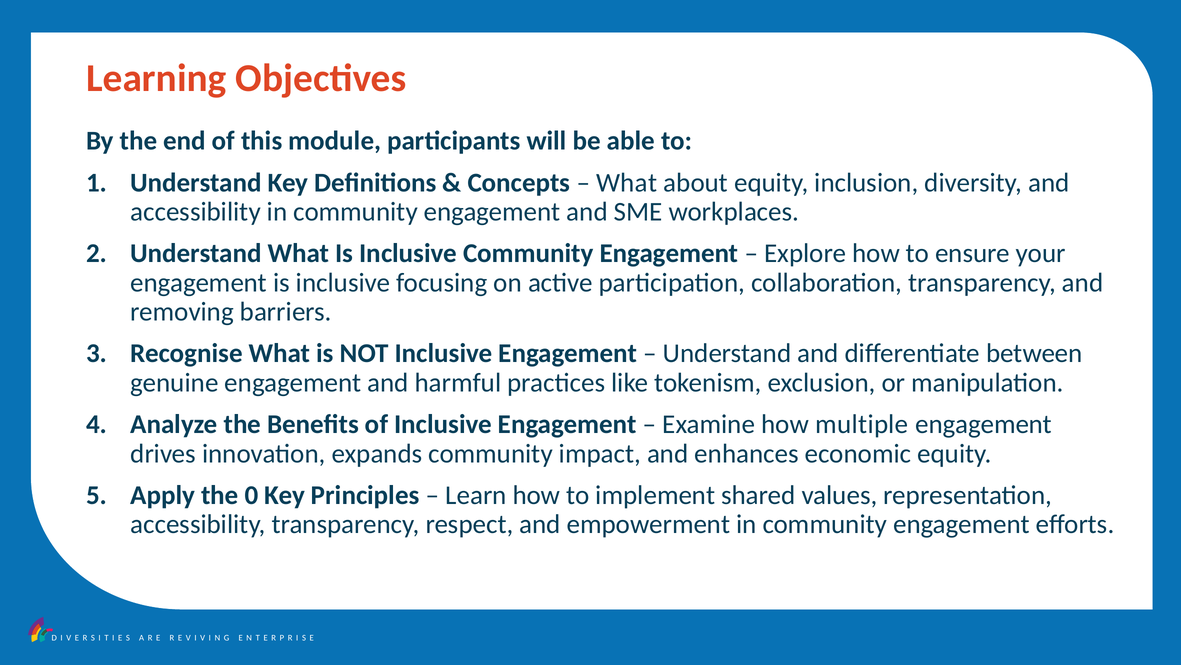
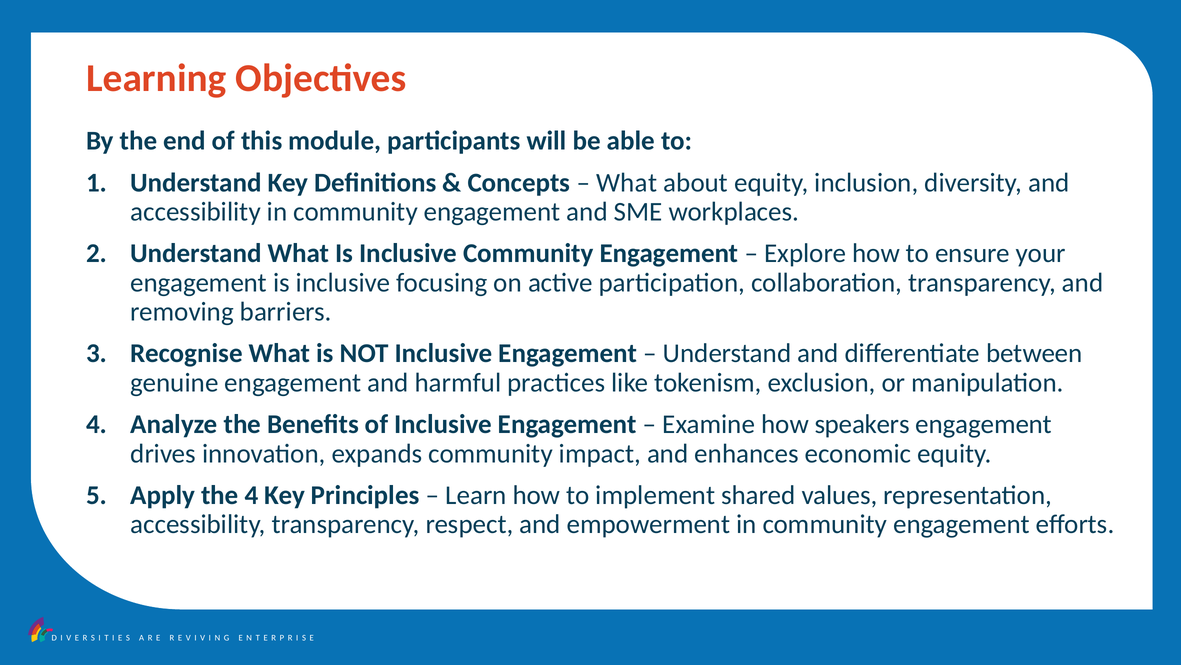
multiple: multiple -> speakers (862, 424)
the 0: 0 -> 4 (252, 495)
